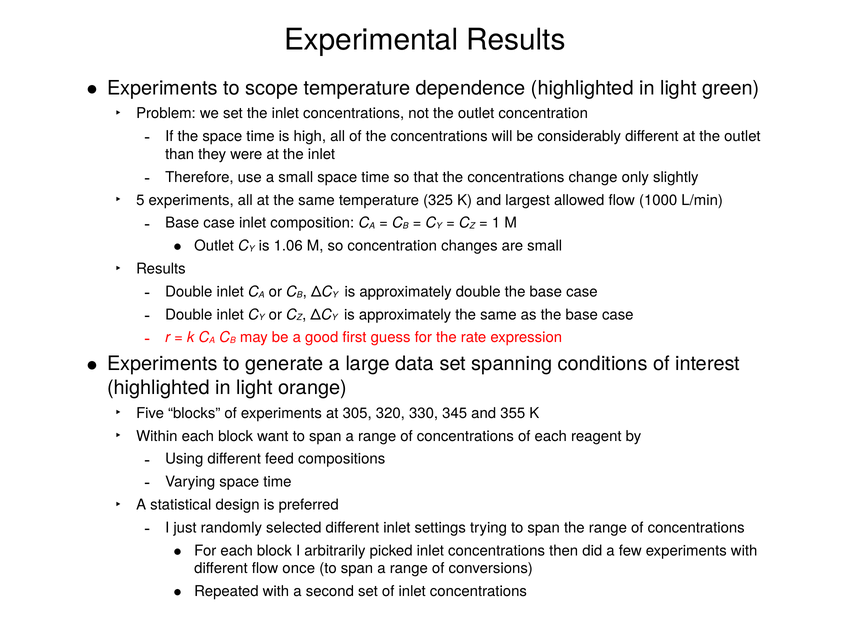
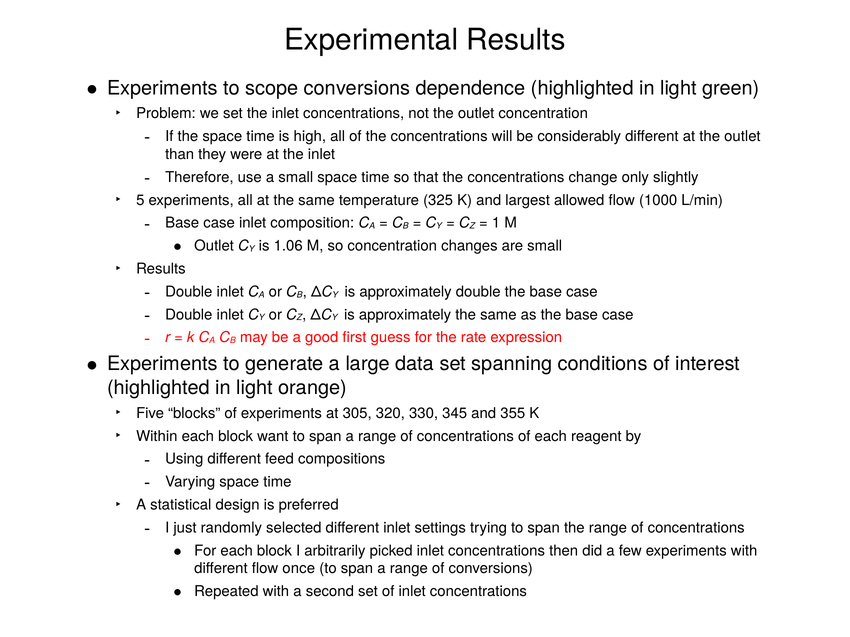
scope temperature: temperature -> conversions (357, 88)
